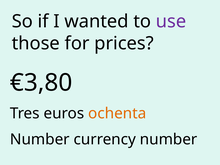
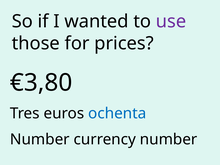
ochenta colour: orange -> blue (117, 113)
